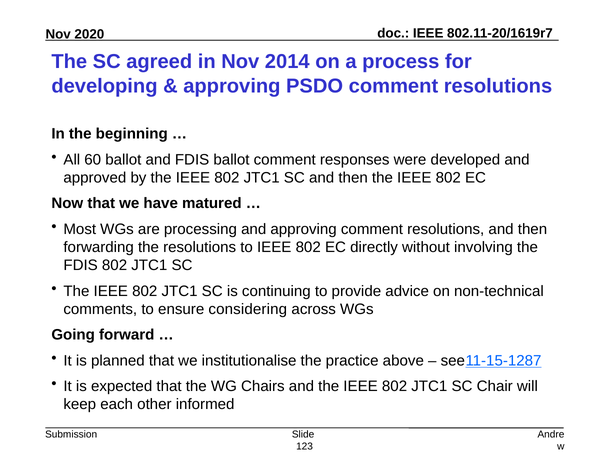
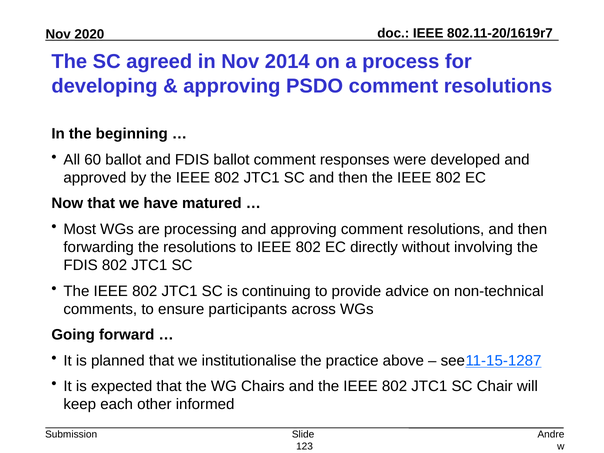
considering: considering -> participants (248, 309)
